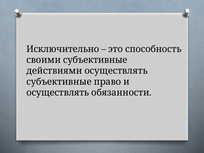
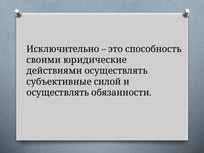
своими субъективные: субъективные -> юридические (95, 60)
право: право -> силой (107, 82)
